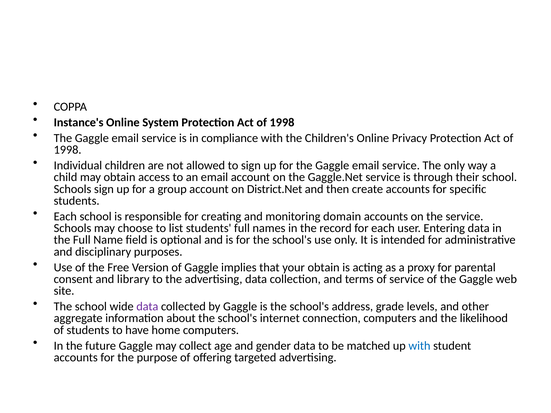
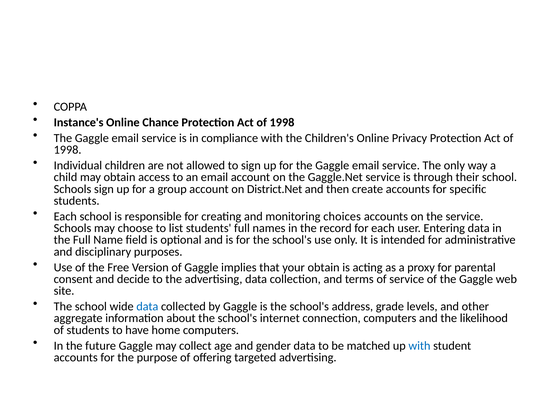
System: System -> Chance (161, 123)
domain: domain -> choices (342, 217)
library: library -> decide (133, 279)
data colour: purple -> blue (147, 307)
